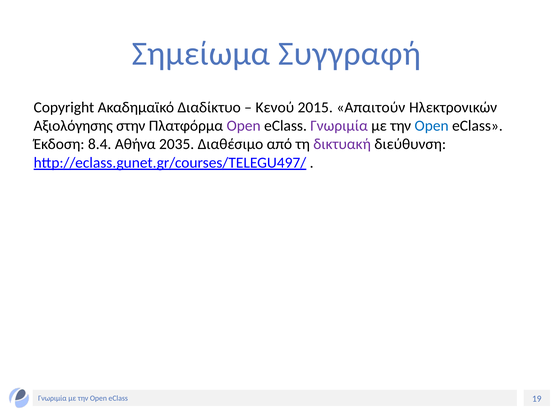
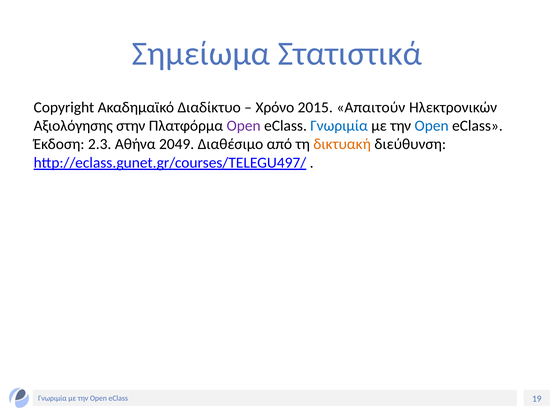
Συγγραφή: Συγγραφή -> Στατιστικά (350, 54)
Κενού: Κενού -> Χρόνο (275, 107)
Γνωριμία colour: purple -> blue (339, 126)
8.4: 8.4 -> 2.3 (100, 144)
2035: 2035 -> 2049 (177, 144)
δικτυακή colour: purple -> orange (342, 144)
